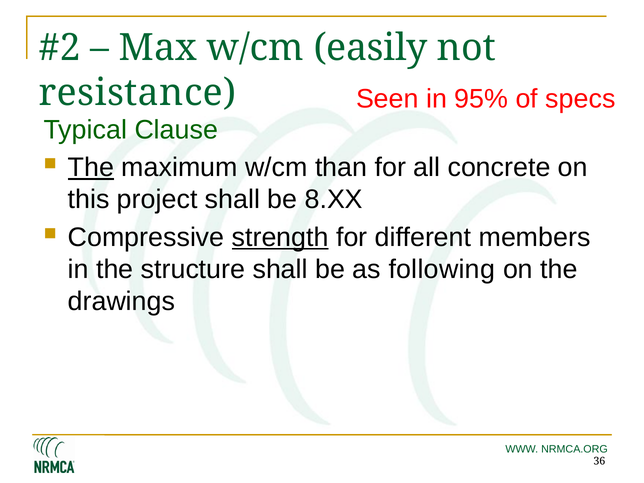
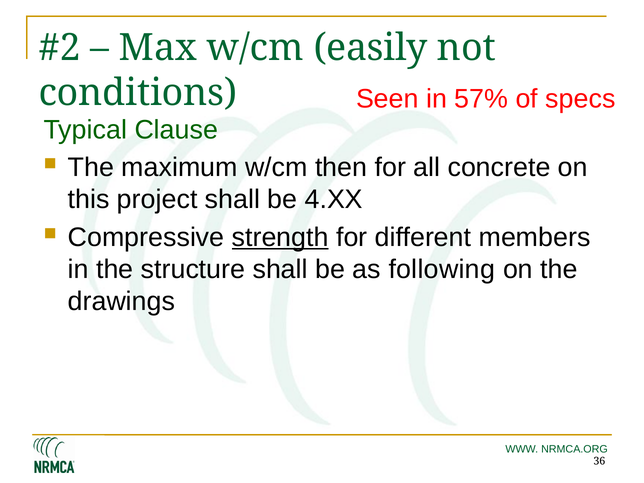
resistance: resistance -> conditions (138, 93)
95%: 95% -> 57% (481, 99)
The underline: present -> none (91, 167)
than: than -> then (341, 167)
8.XX: 8.XX -> 4.XX (334, 200)
